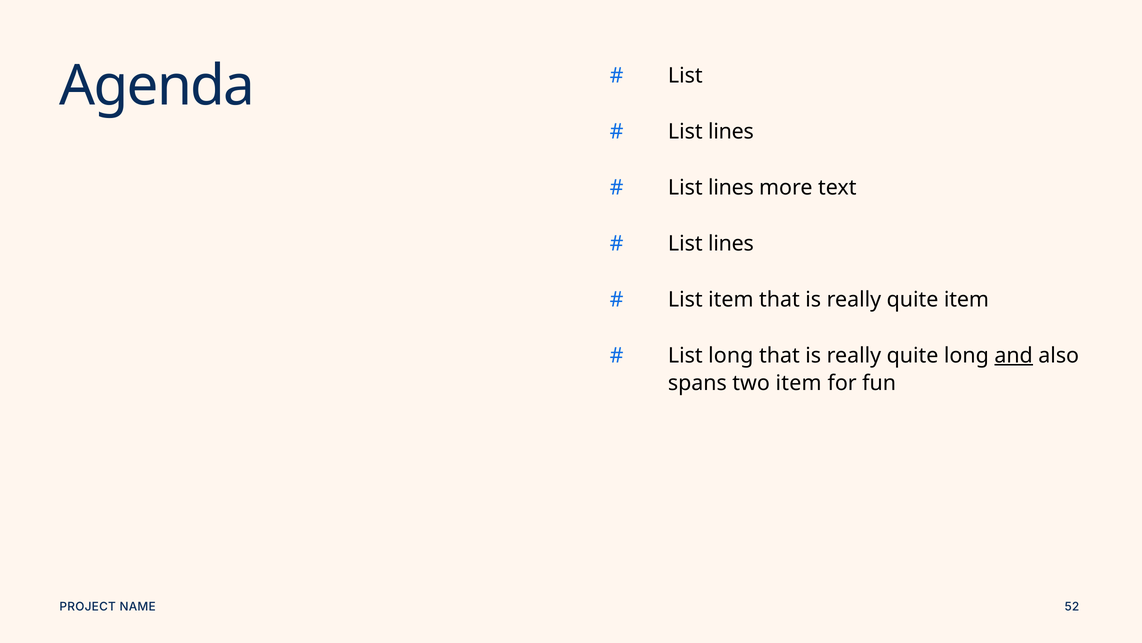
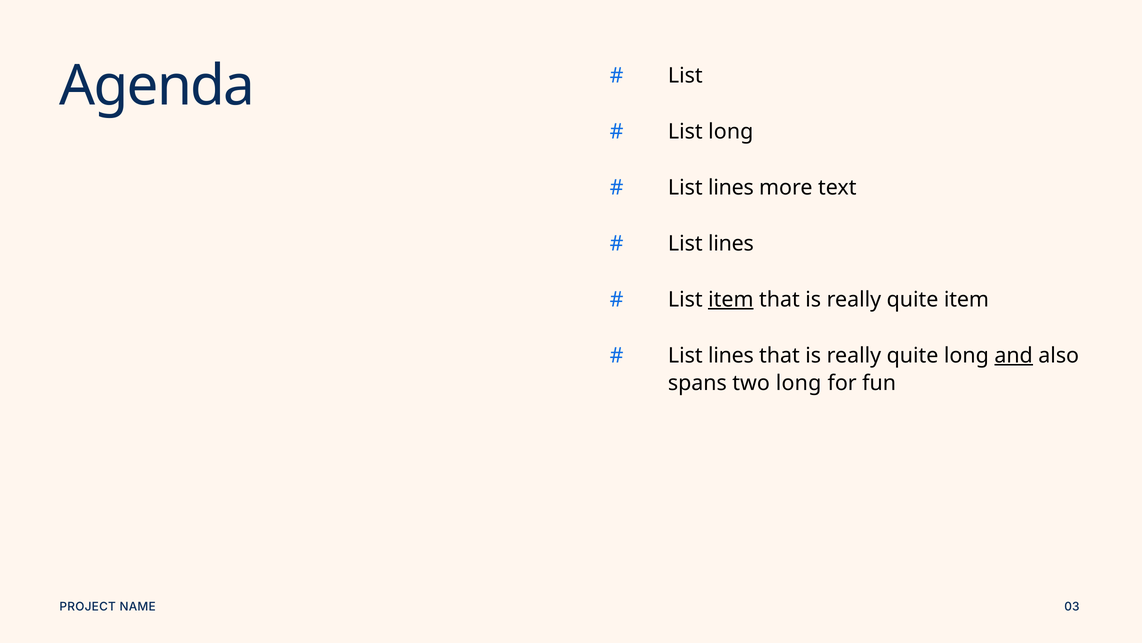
lines: lines -> long (731, 132)
item underline: none -> present (731, 299)
long: long -> lines (731, 355)
two item: item -> long (799, 383)
52: 52 -> 03 (1072, 606)
